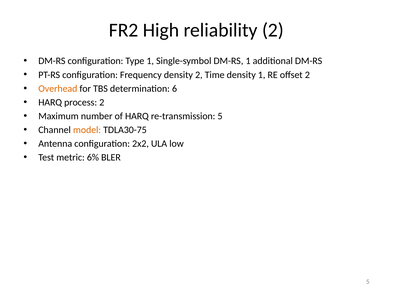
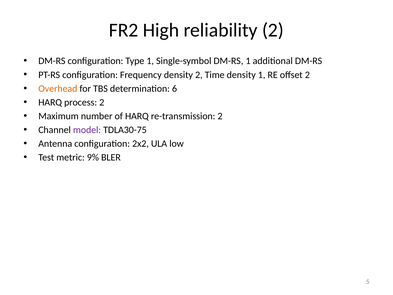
re-transmission 5: 5 -> 2 (220, 116)
model colour: orange -> purple (87, 130)
6%: 6% -> 9% (93, 157)
